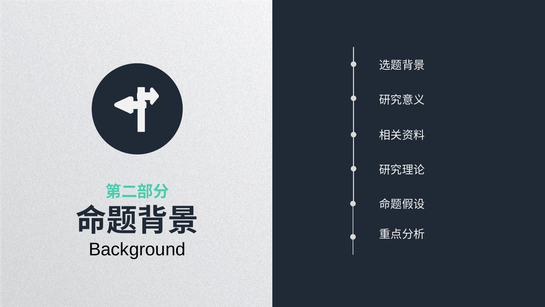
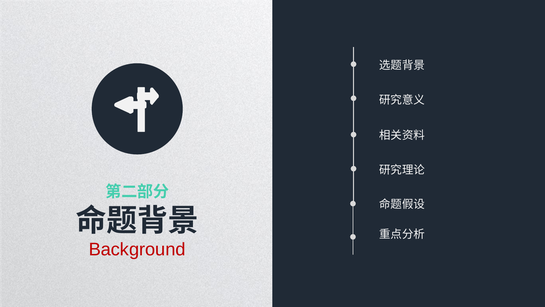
Background colour: black -> red (137, 249)
